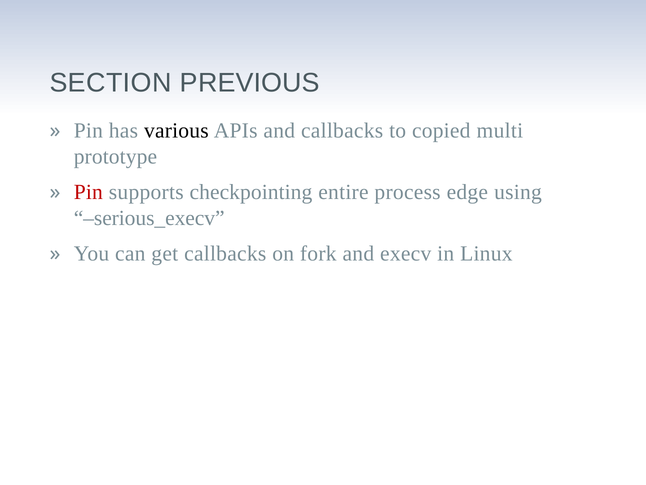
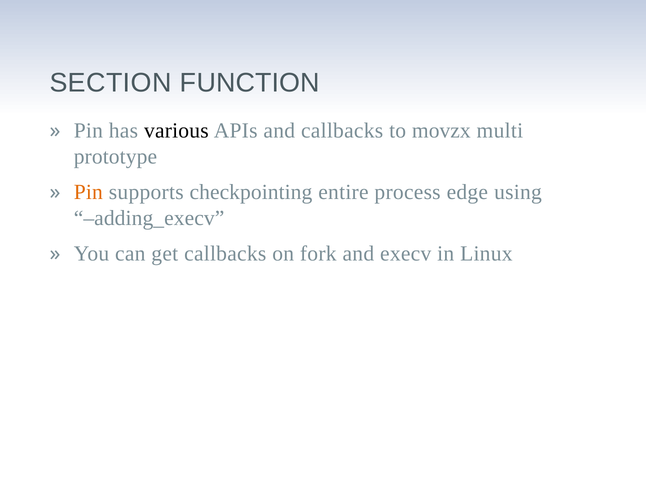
PREVIOUS: PREVIOUS -> FUNCTION (250, 83)
copied: copied -> movzx (441, 131)
Pin colour: red -> orange (88, 192)
serious_execv: serious_execv -> adding_execv (149, 218)
